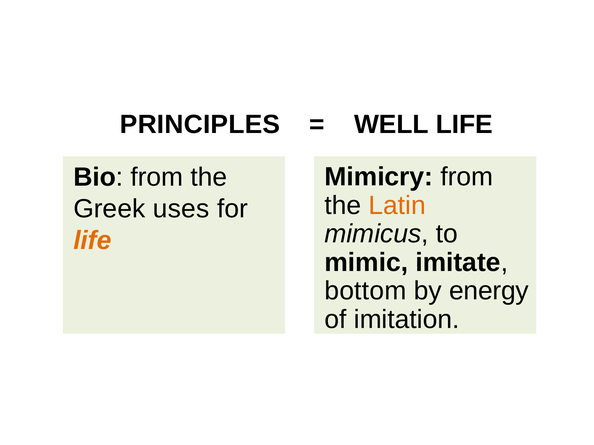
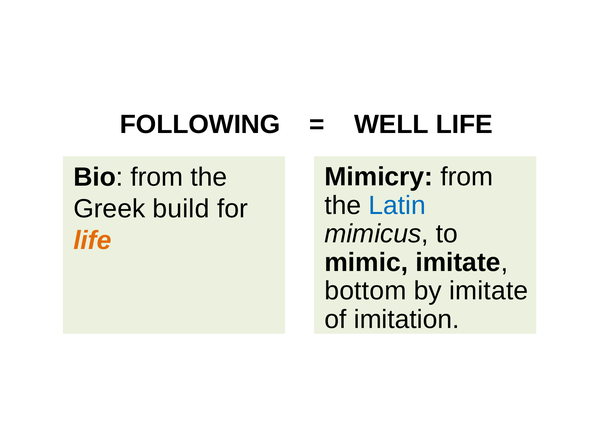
PRINCIPLES: PRINCIPLES -> FOLLOWING (200, 125)
Latin colour: orange -> blue (397, 206)
uses: uses -> build (181, 209)
by energy: energy -> imitate (489, 291)
